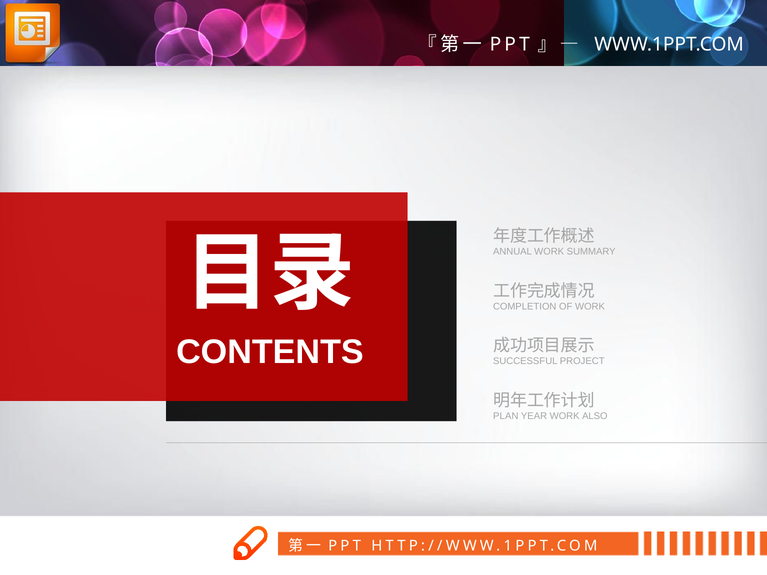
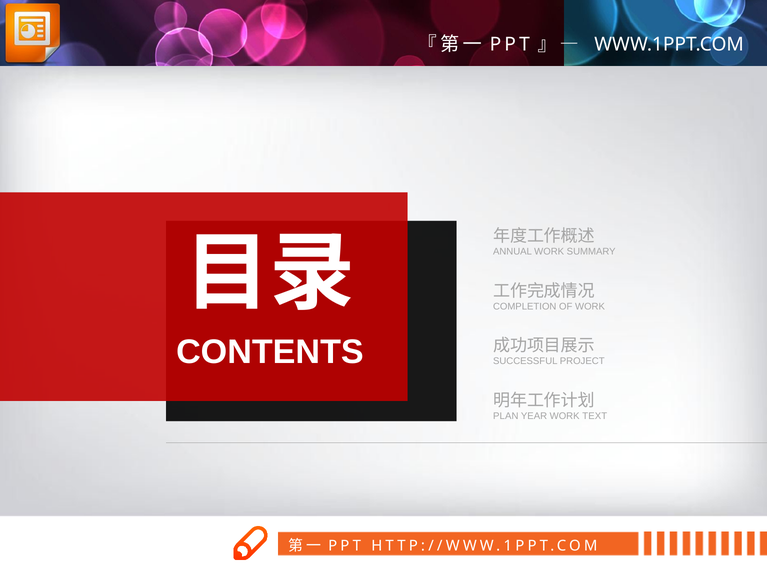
ALSO: ALSO -> TEXT (595, 416)
